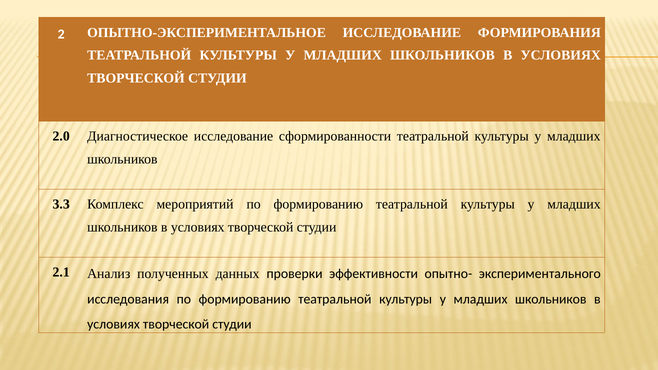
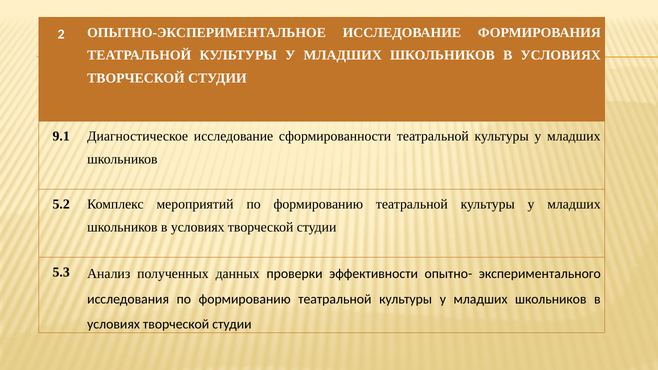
2.0: 2.0 -> 9.1 (61, 136)
3.3: 3.3 -> 5.2 (61, 204)
2.1: 2.1 -> 5.3 (61, 272)
